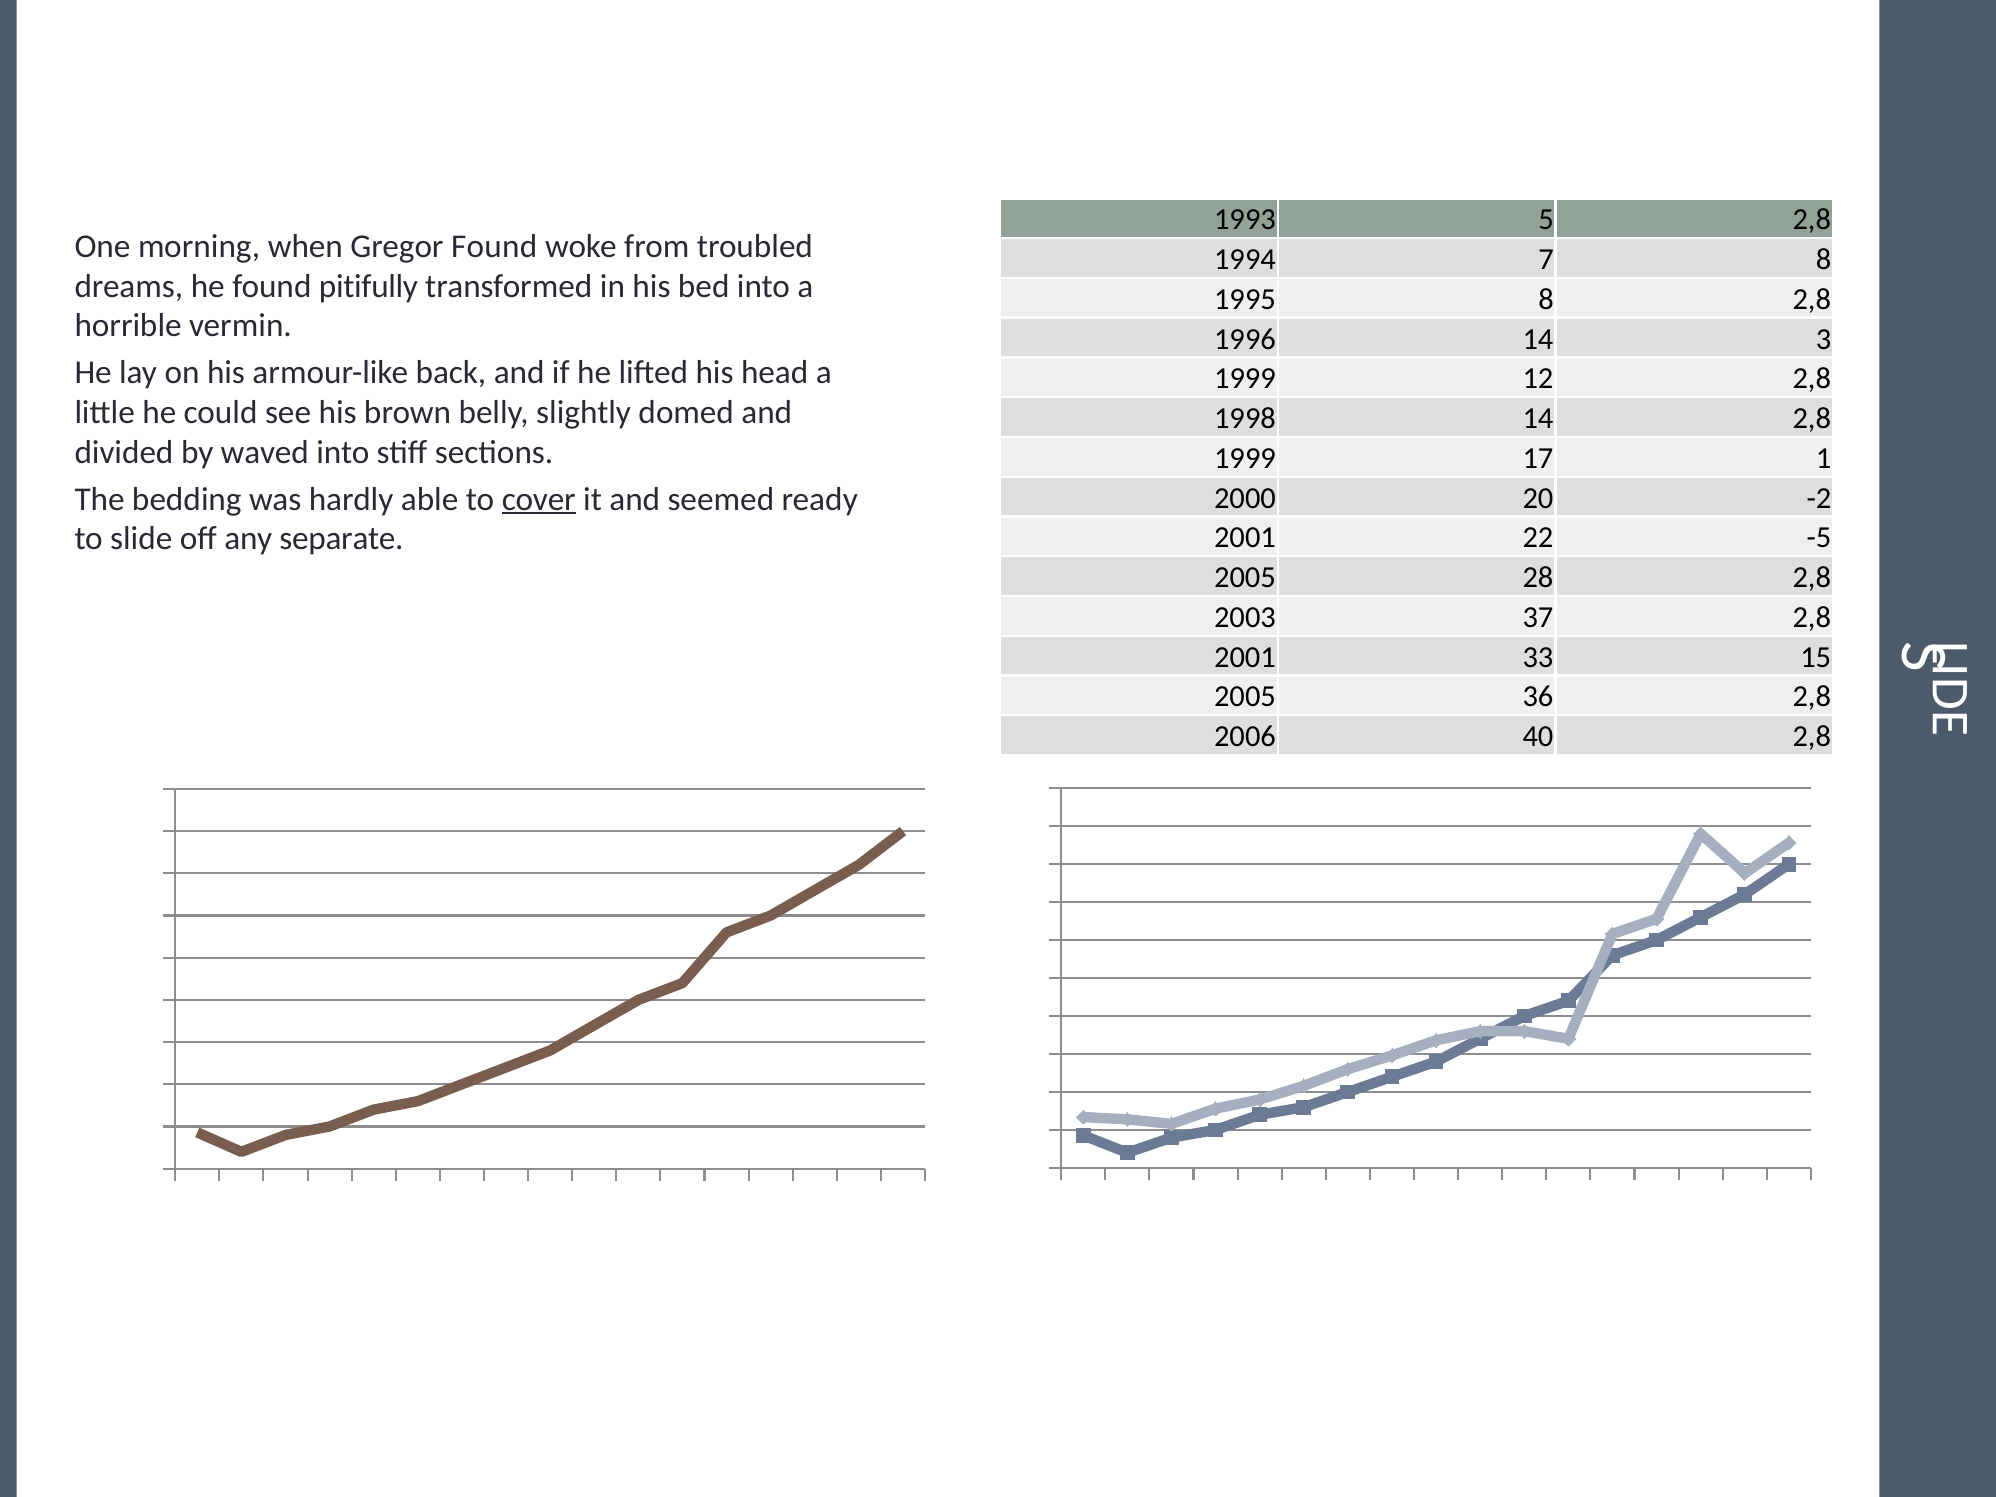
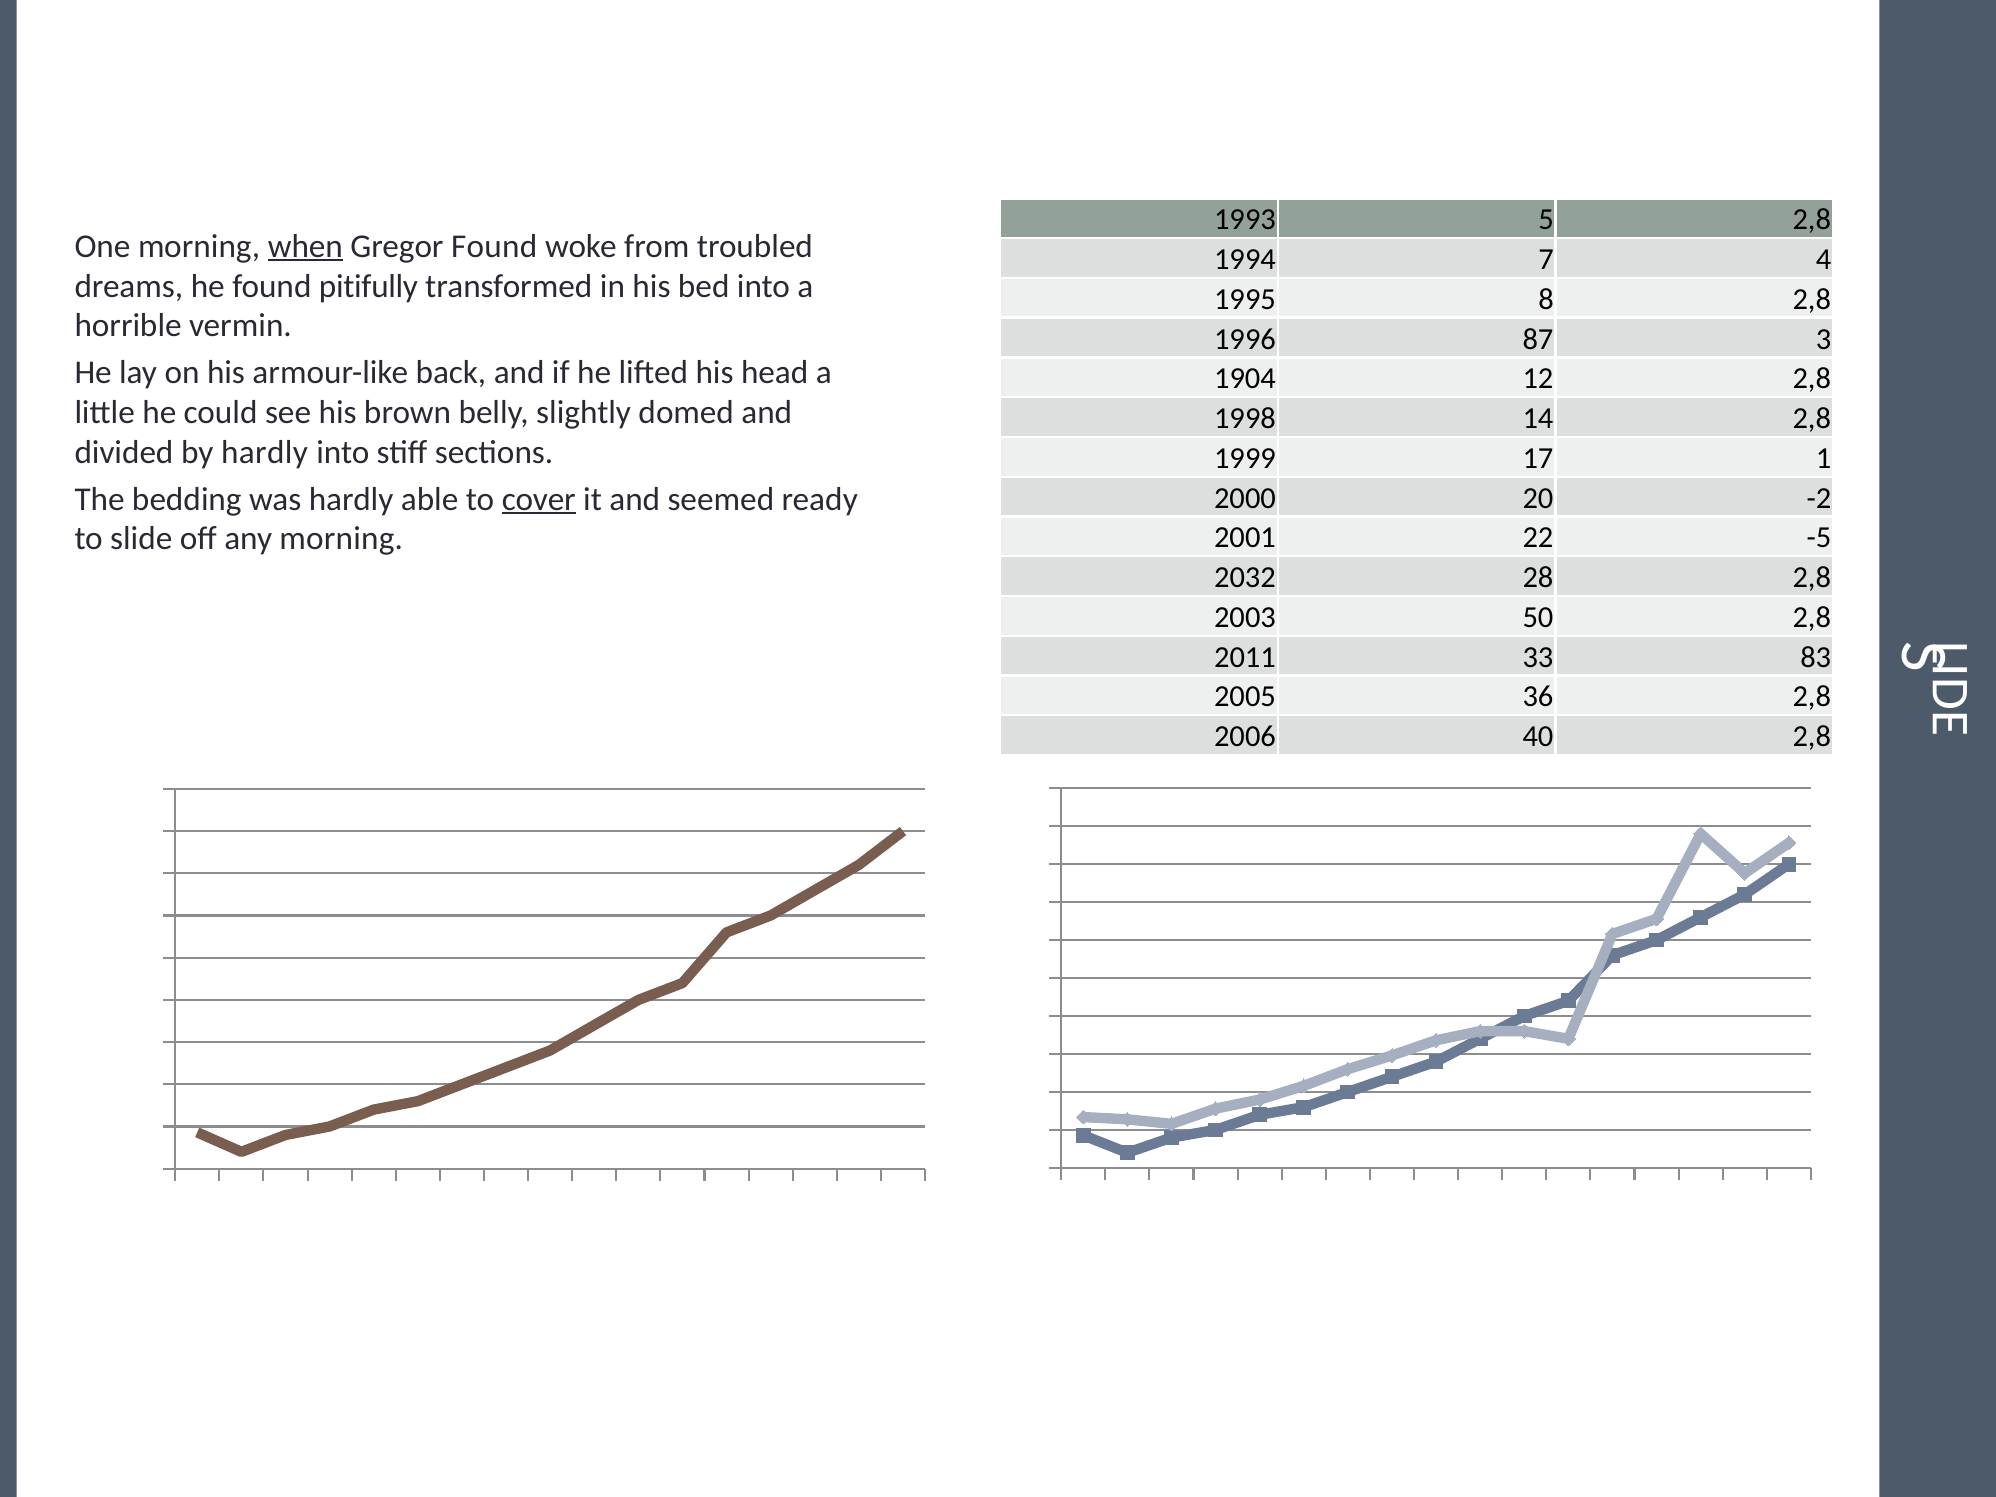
when underline: none -> present (305, 246)
7 8: 8 -> 4 (1824, 259)
1996 14: 14 -> 87 (1538, 339)
1999: 1999 -> 1904 (1245, 379)
by waved: waved -> hardly (265, 452)
any separate: separate -> morning (341, 539)
2005: 2005 -> 2032 (1245, 578)
2003 37: 37 -> 50 (1538, 617)
2001: 2001 -> 2011 (1245, 657)
33 15: 15 -> 83 (1816, 657)
